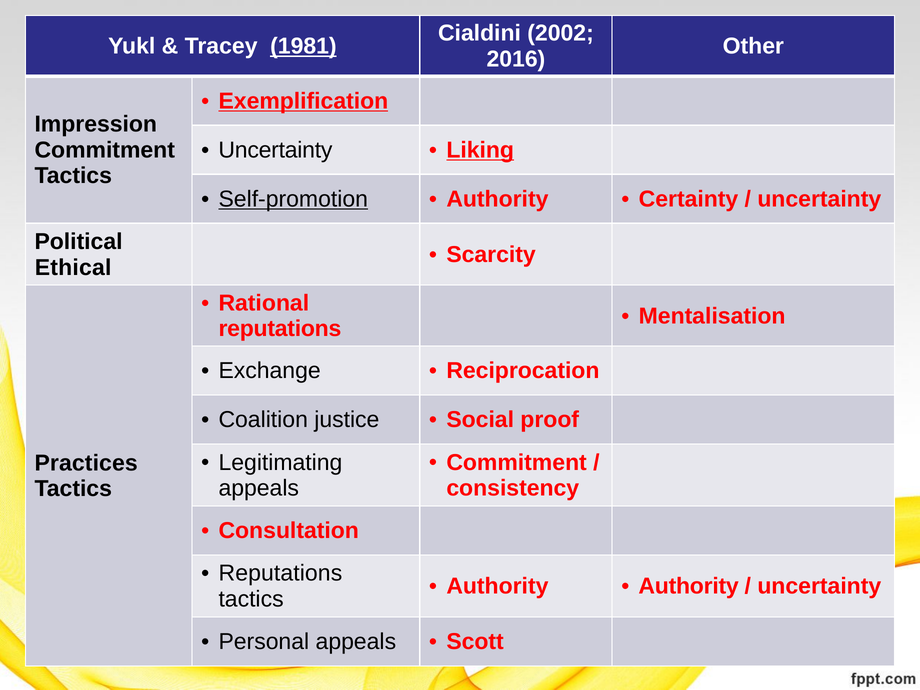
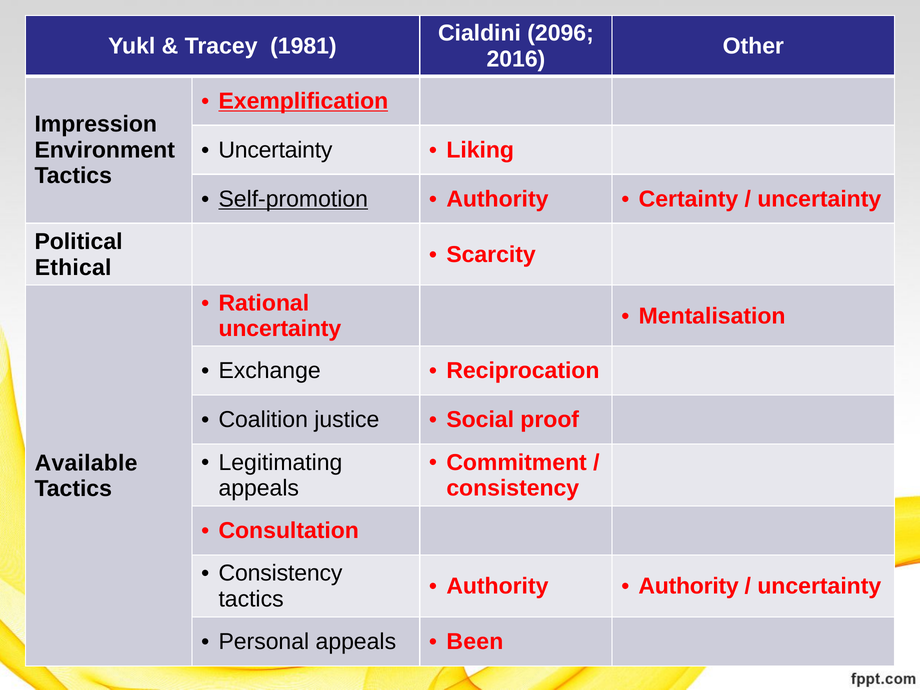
2002: 2002 -> 2096 (561, 33)
1981 underline: present -> none (303, 46)
Commitment: Commitment -> Environment (105, 150)
Liking underline: present -> none (480, 150)
reputations: reputations -> uncertainty (280, 329)
Practices: Practices -> Available (86, 463)
Reputations: Reputations -> Consistency (281, 573)
Scott: Scott -> Been (475, 642)
